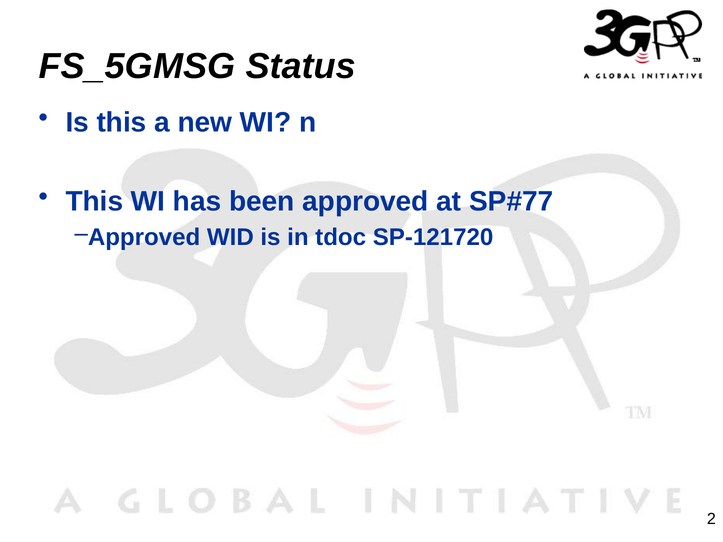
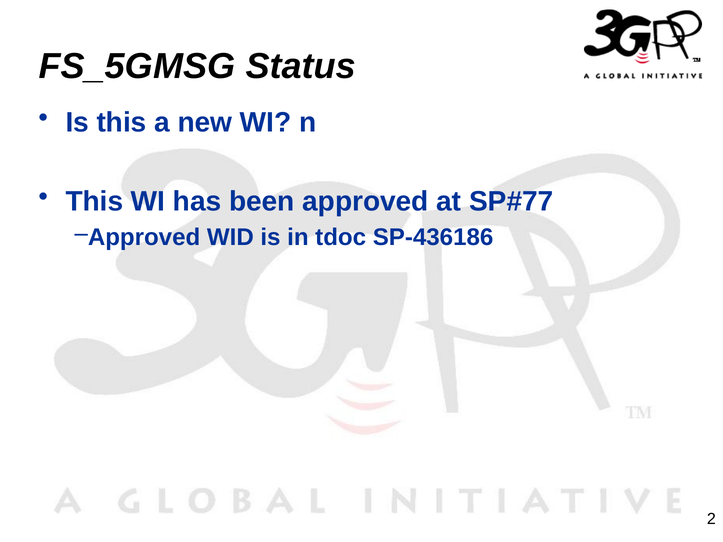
SP-121720: SP-121720 -> SP-436186 (433, 237)
